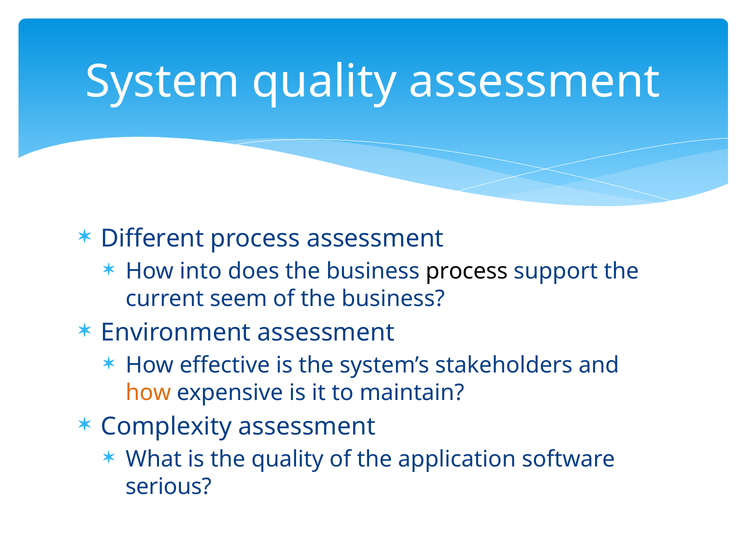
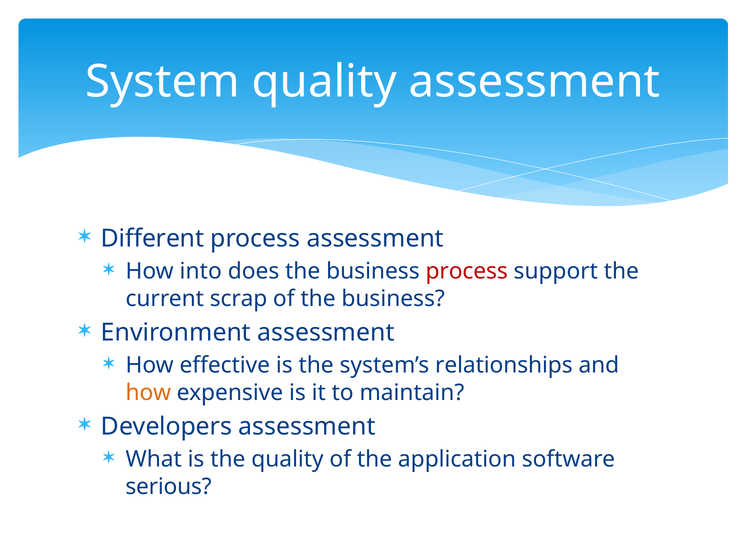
process colour: black -> red (467, 272)
seem: seem -> scrap (239, 299)
stakeholders: stakeholders -> relationships (504, 366)
Complexity: Complexity -> Developers (166, 427)
